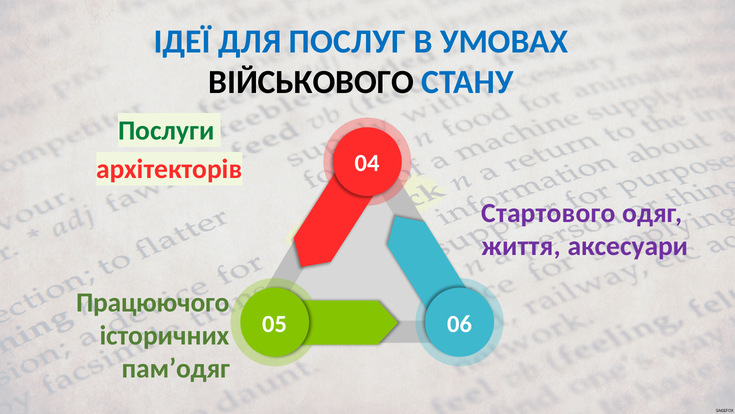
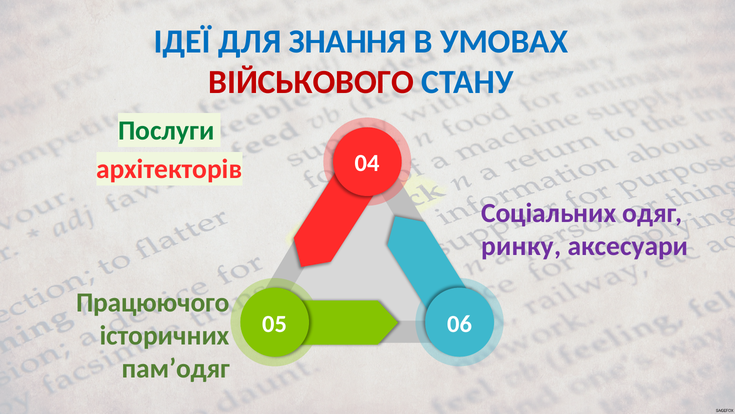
ПОСЛУГ: ПОСЛУГ -> ЗНАННЯ (348, 42)
ВІЙСЬКОВОГО colour: black -> red (311, 82)
Стартового: Стартового -> Соціальних (549, 213)
життя: життя -> ринку (521, 246)
